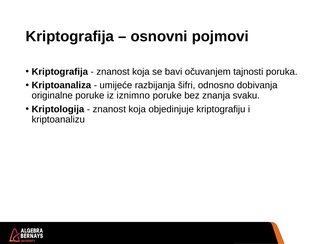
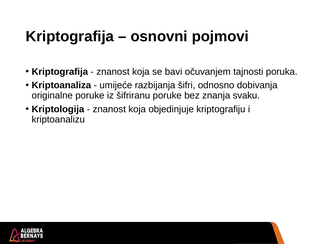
iznimno: iznimno -> šifriranu (133, 95)
